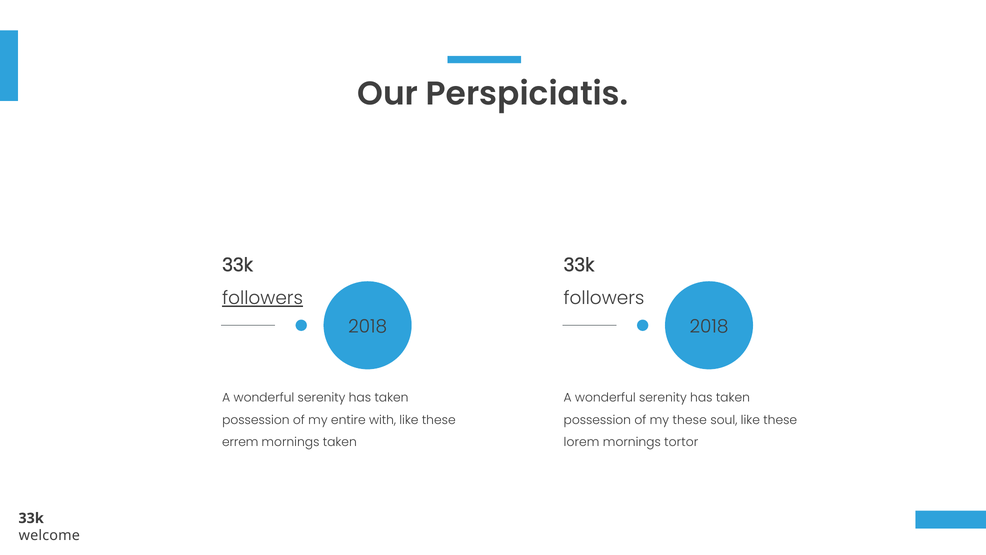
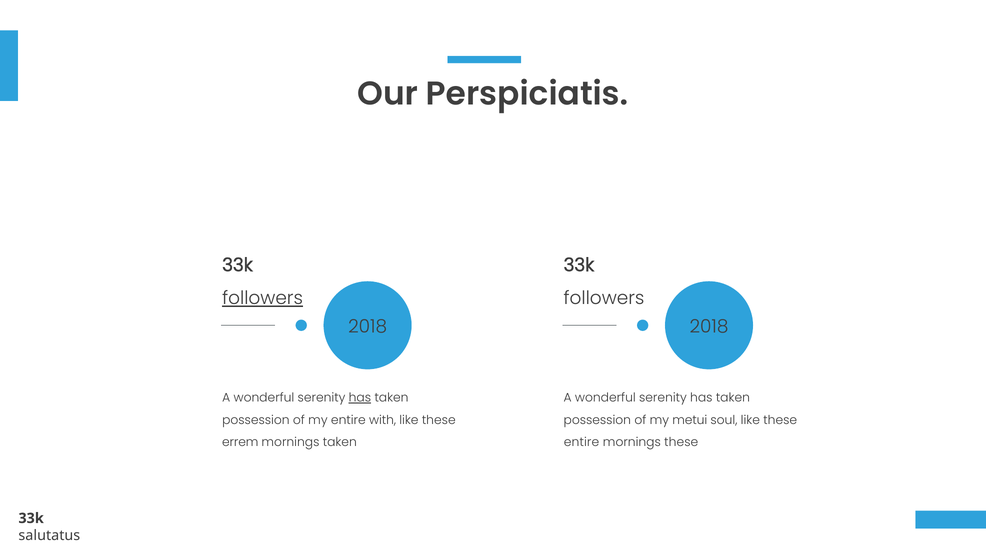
has underline: none -> present (360, 397)
my these: these -> metui (690, 420)
lorem: lorem -> entire (582, 442)
mornings tortor: tortor -> these (681, 442)
welcome: welcome -> salutatus (49, 535)
